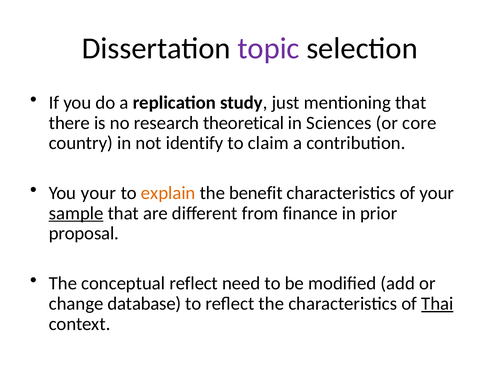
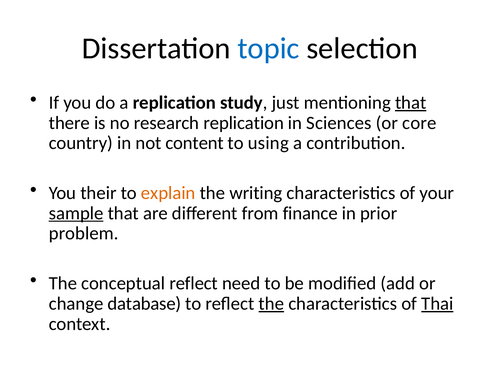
topic colour: purple -> blue (269, 48)
that underline: none -> present (411, 103)
research theoretical: theoretical -> replication (244, 123)
identify: identify -> content (195, 143)
claim: claim -> using (268, 143)
You your: your -> their (99, 193)
benefit: benefit -> writing (256, 193)
proposal: proposal -> problem (84, 233)
the underline: none -> present (271, 304)
